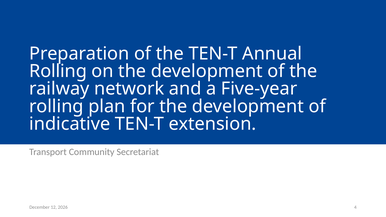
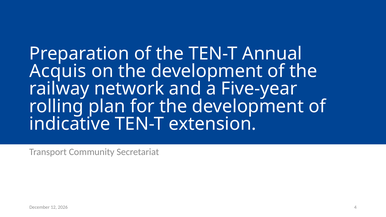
Rolling: Rolling -> Acquis (58, 71)
